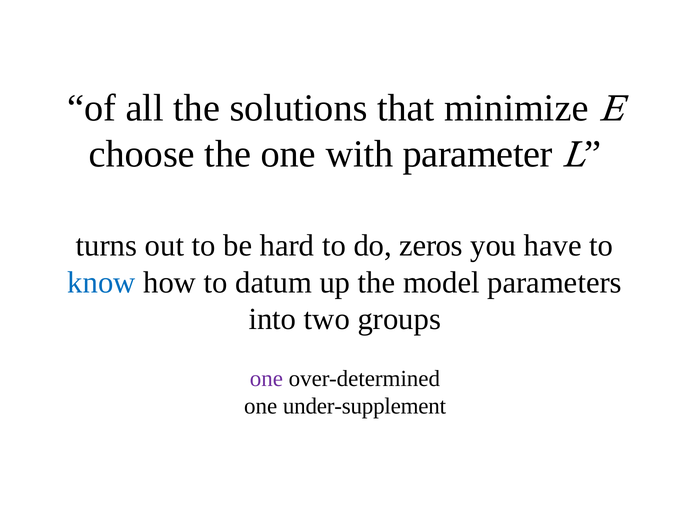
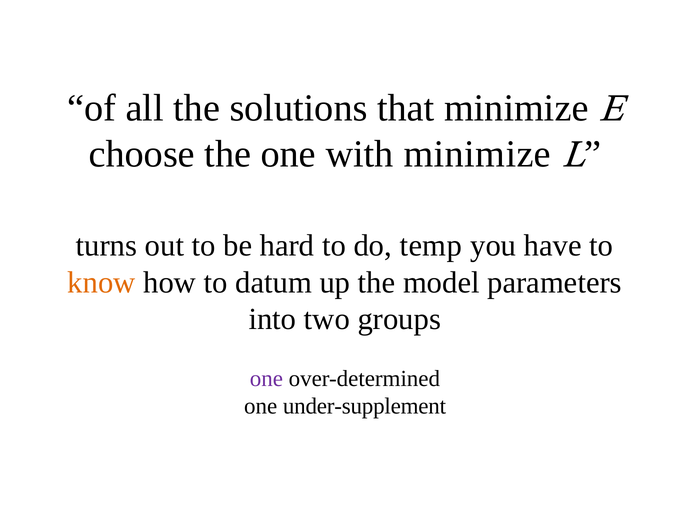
with parameter: parameter -> minimize (477, 154)
zeros: zeros -> temp (431, 245)
know colour: blue -> orange (102, 282)
